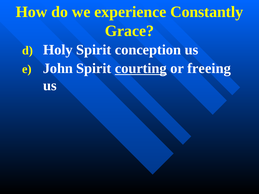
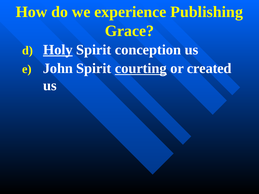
Constantly: Constantly -> Publishing (207, 12)
Holy underline: none -> present (58, 50)
freeing: freeing -> created (209, 68)
